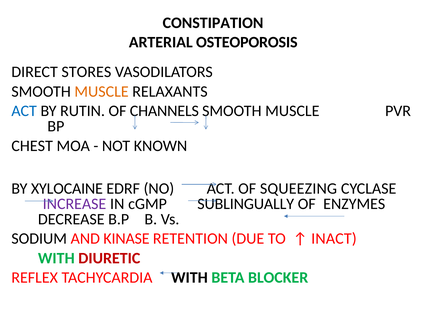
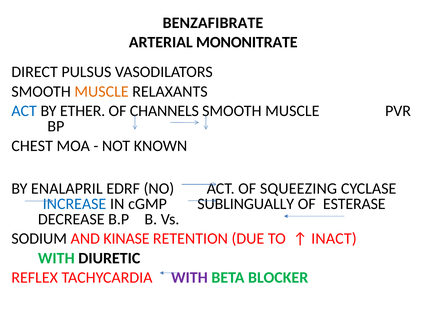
CONSTIPATION: CONSTIPATION -> BENZAFIBRATE (213, 23)
OSTEOPOROSIS: OSTEOPOROSIS -> MONONITRATE (247, 42)
STORES: STORES -> PULSUS (86, 72)
RUTIN: RUTIN -> ETHER (83, 111)
XYLOCAINE: XYLOCAINE -> ENALAPRIL (67, 189)
INCREASE colour: purple -> blue (75, 204)
ENZYMES: ENZYMES -> ESTERASE (354, 204)
DIURETIC colour: red -> black (109, 259)
WITH colour: black -> purple (189, 278)
